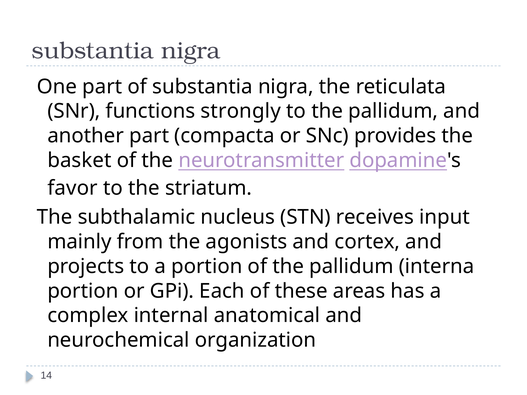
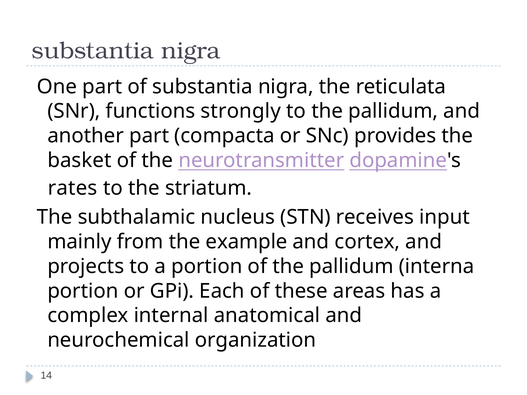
favor: favor -> rates (73, 188)
agonists: agonists -> example (247, 242)
